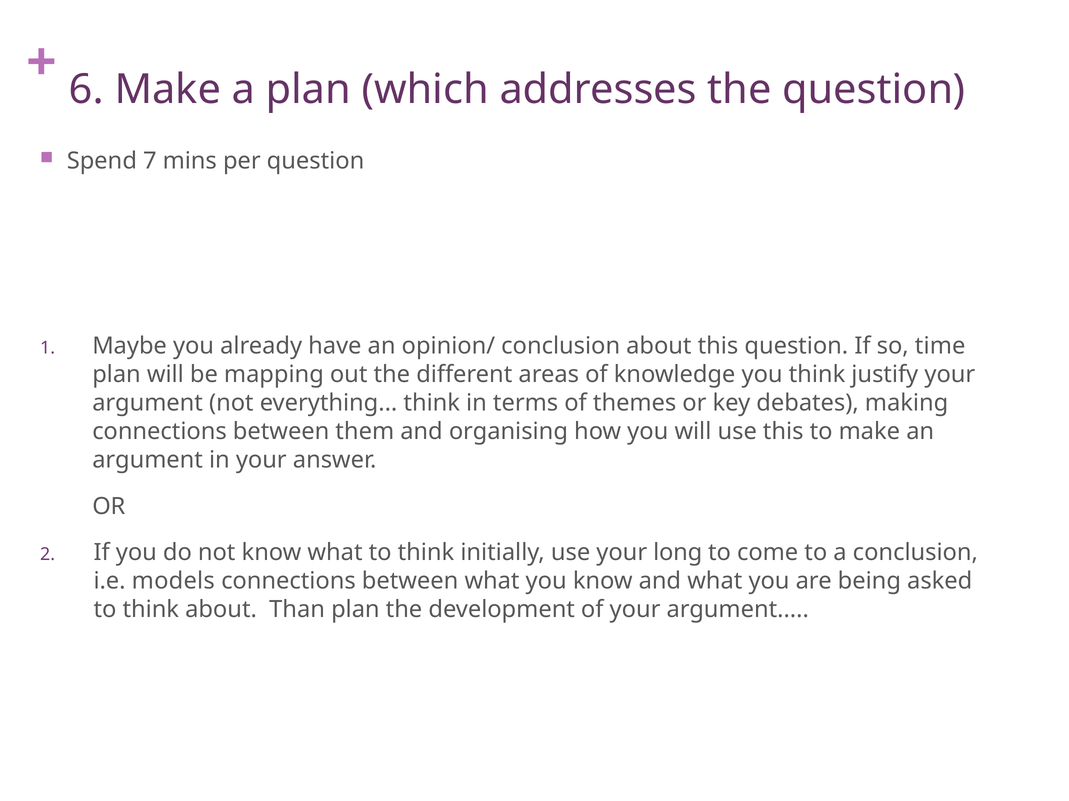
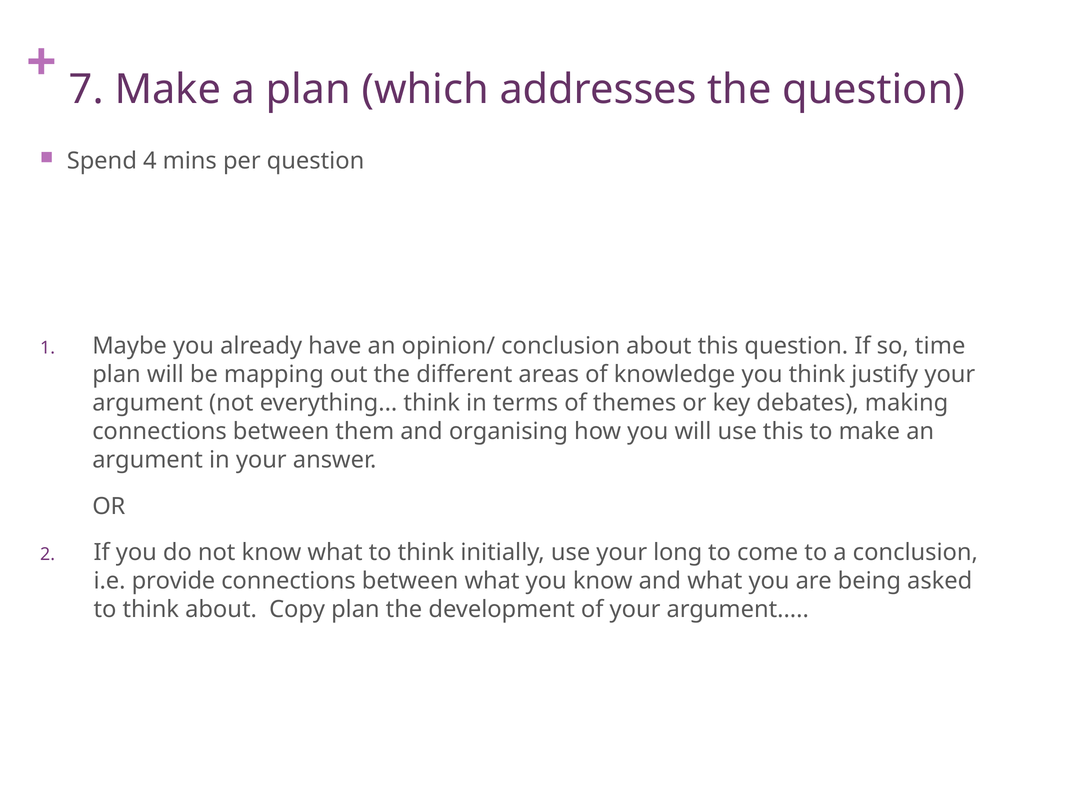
6: 6 -> 7 (86, 90)
7: 7 -> 4 (150, 161)
models: models -> provide (174, 582)
Than: Than -> Copy (297, 610)
